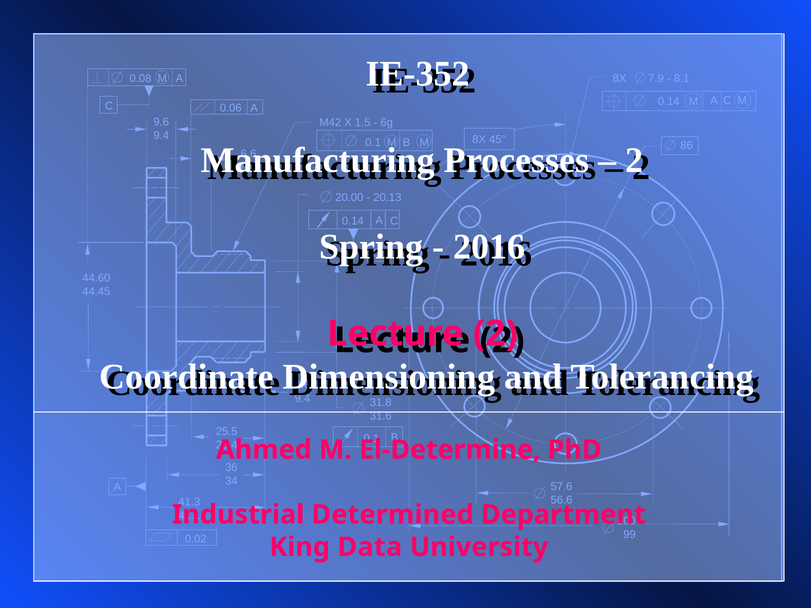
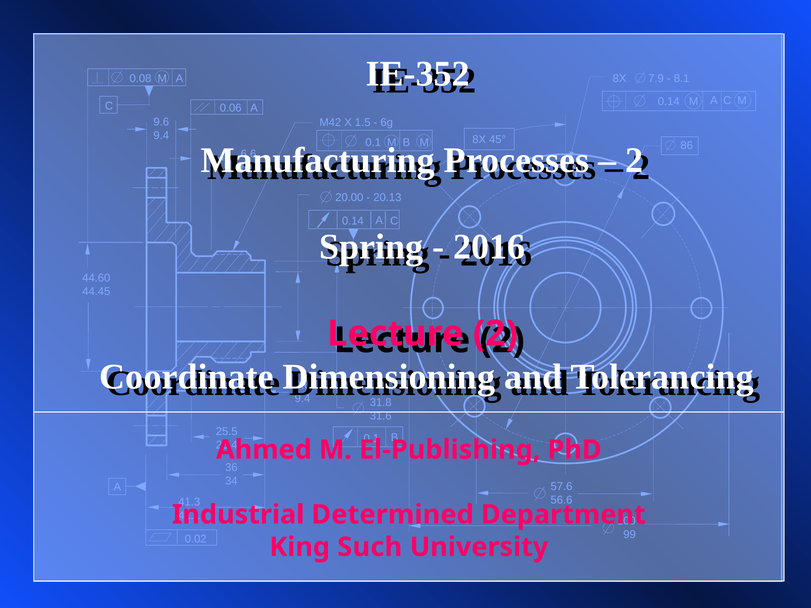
El-Determine: El-Determine -> El-Publishing (450, 450)
Data: Data -> Such (370, 547)
